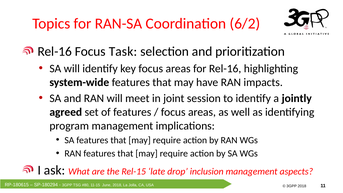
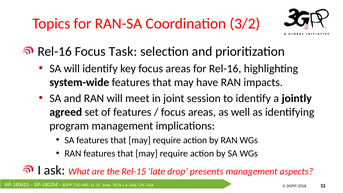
6/2: 6/2 -> 3/2 (245, 24)
inclusion: inclusion -> presents (207, 171)
